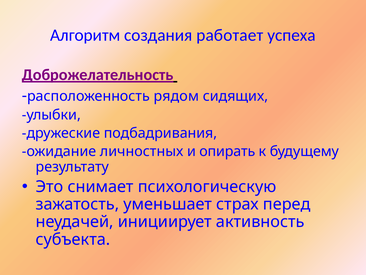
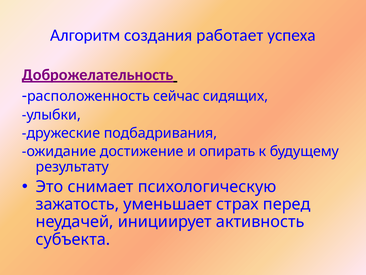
рядом: рядом -> сейчас (176, 96)
личностных: личностных -> достижение (142, 151)
